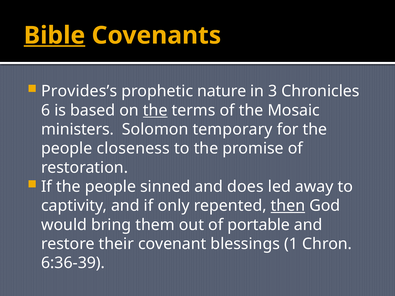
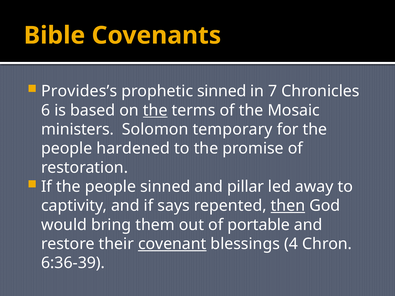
Bible underline: present -> none (54, 35)
prophetic nature: nature -> sinned (222, 91)
3: 3 -> 7 (273, 91)
closeness: closeness -> hardened (133, 149)
does: does -> pillar (246, 187)
only: only -> says (174, 206)
covenant underline: none -> present (172, 244)
1: 1 -> 4 (291, 244)
